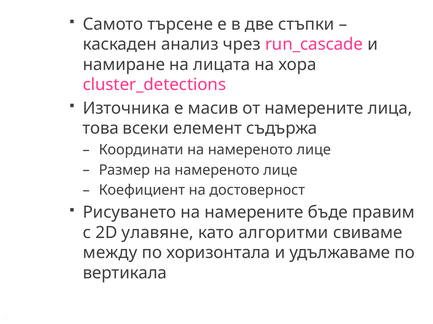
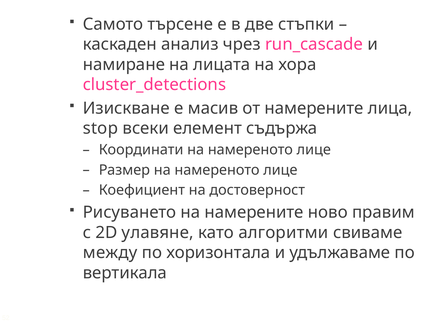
Източника: Източника -> Изискване (126, 109)
това: това -> stop (100, 129)
бъде: бъде -> ново (328, 213)
